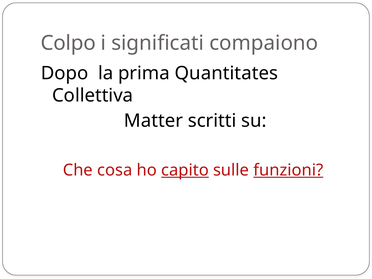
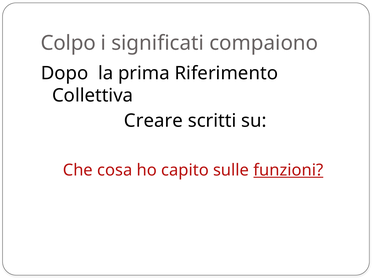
Quantitates: Quantitates -> Riferimento (226, 73)
Matter: Matter -> Creare (153, 121)
capito underline: present -> none (185, 170)
